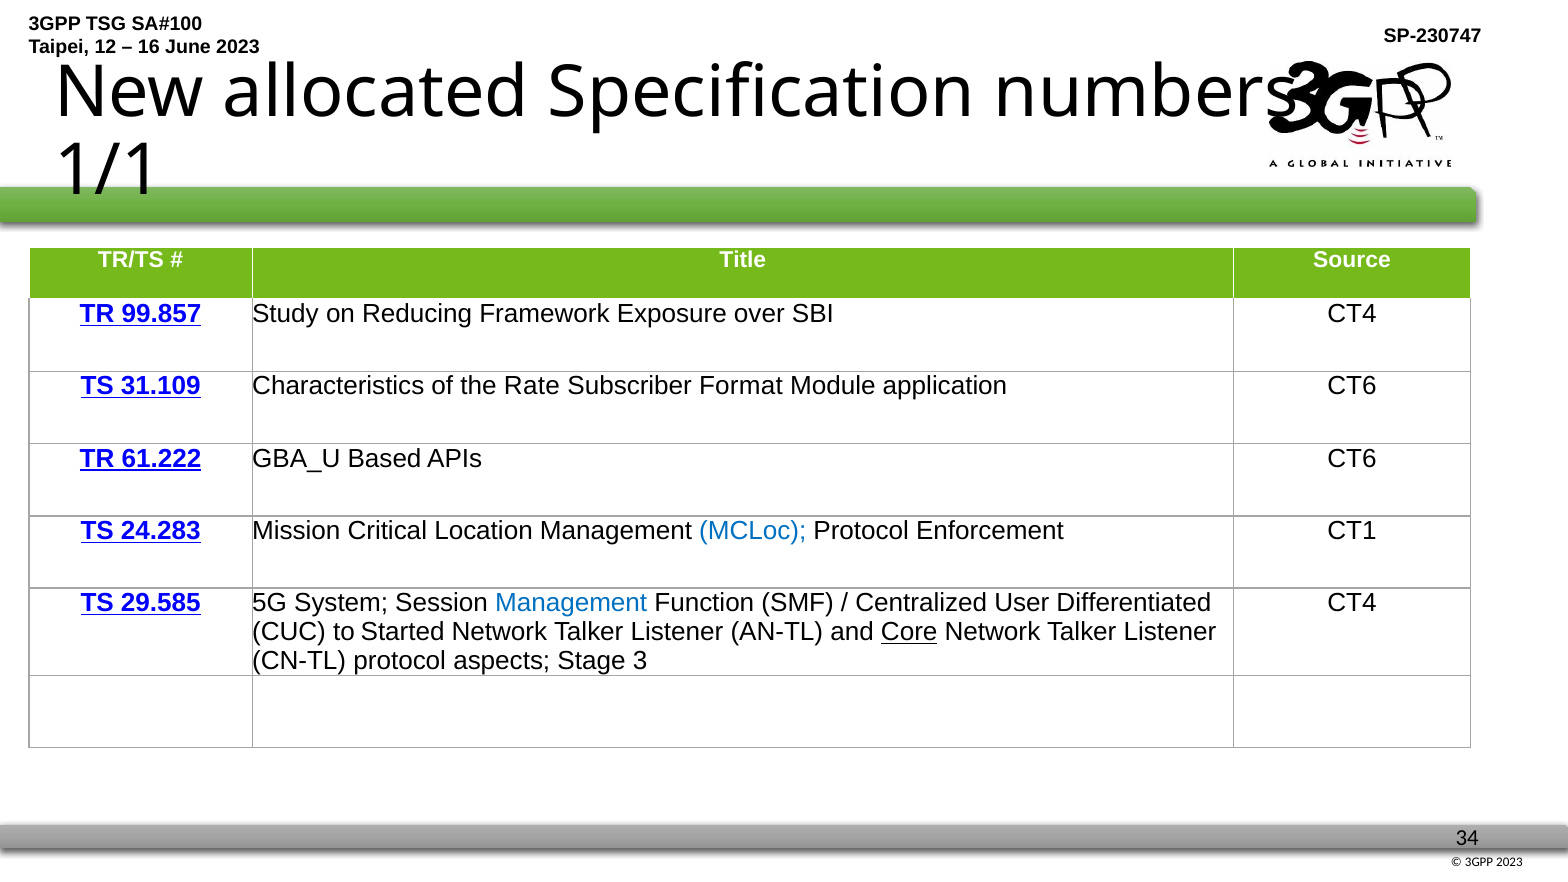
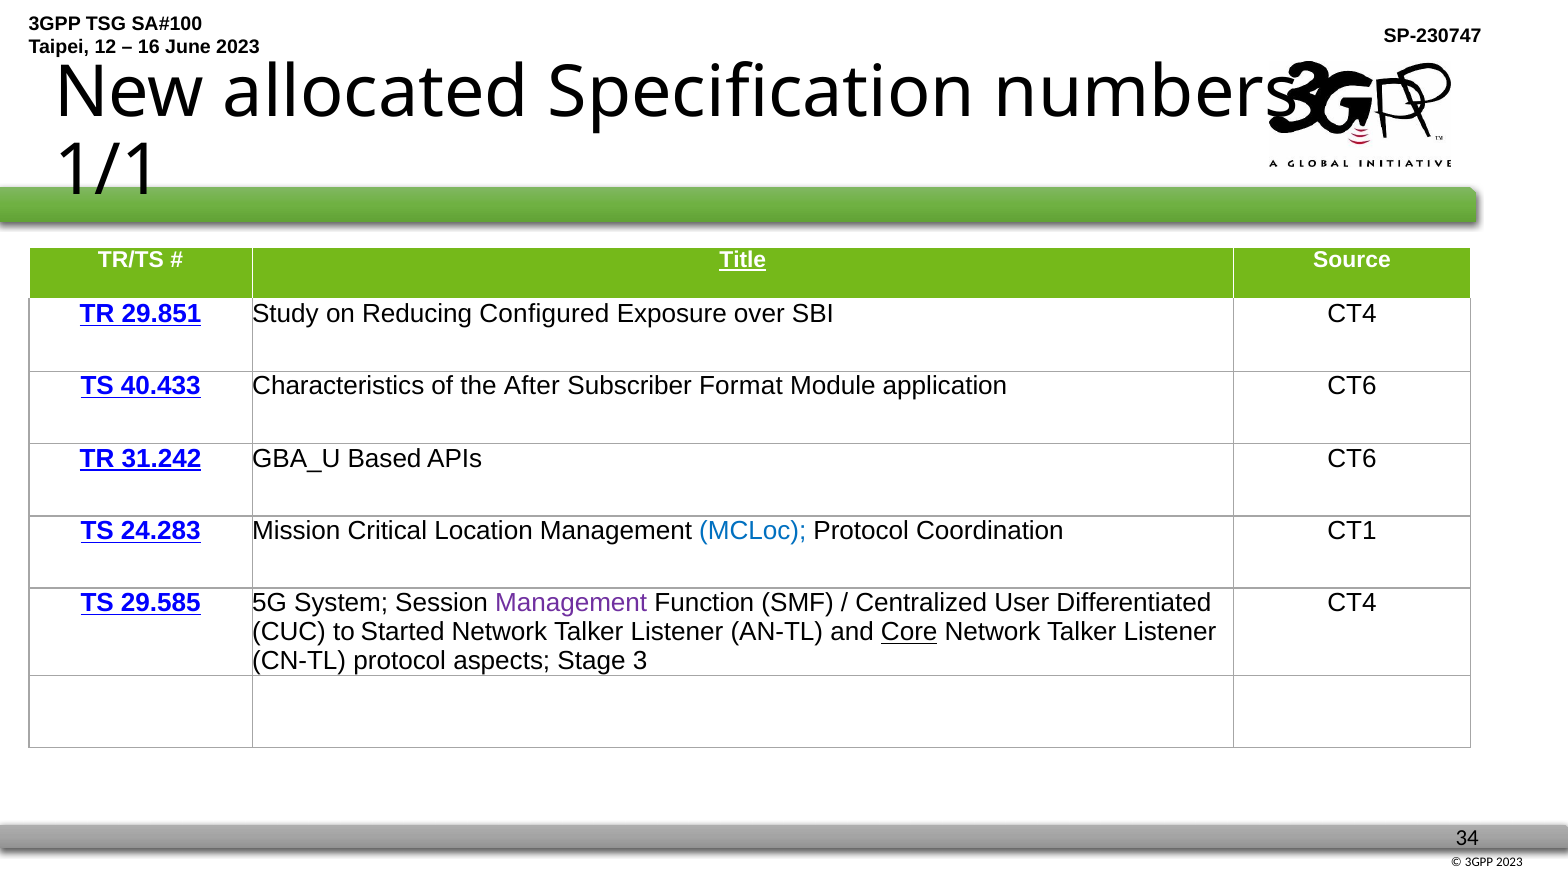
Title underline: none -> present (743, 260)
99.857: 99.857 -> 29.851 (161, 314)
Framework: Framework -> Configured (544, 314)
31.109: 31.109 -> 40.433 (161, 386)
Rate: Rate -> After (532, 386)
61.222: 61.222 -> 31.242 (161, 458)
Enforcement: Enforcement -> Coordination (990, 531)
Management colour: blue -> purple (571, 603)
